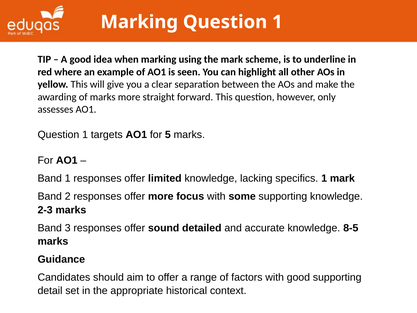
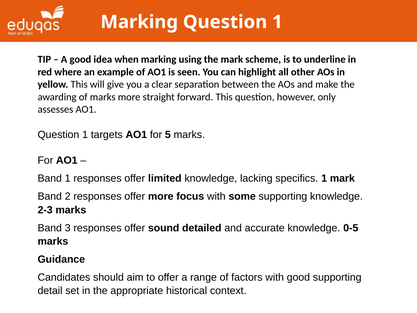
8-5: 8-5 -> 0-5 (351, 228)
